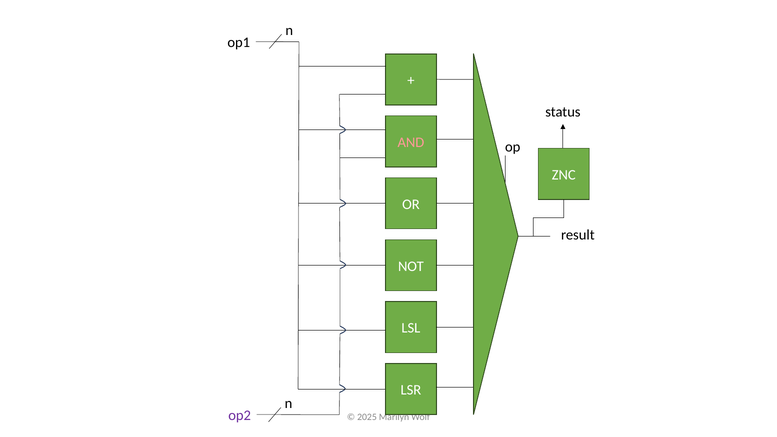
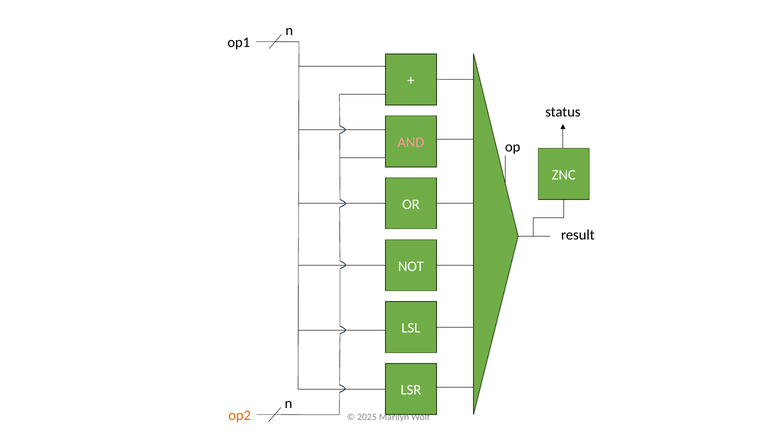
op2 colour: purple -> orange (240, 416)
